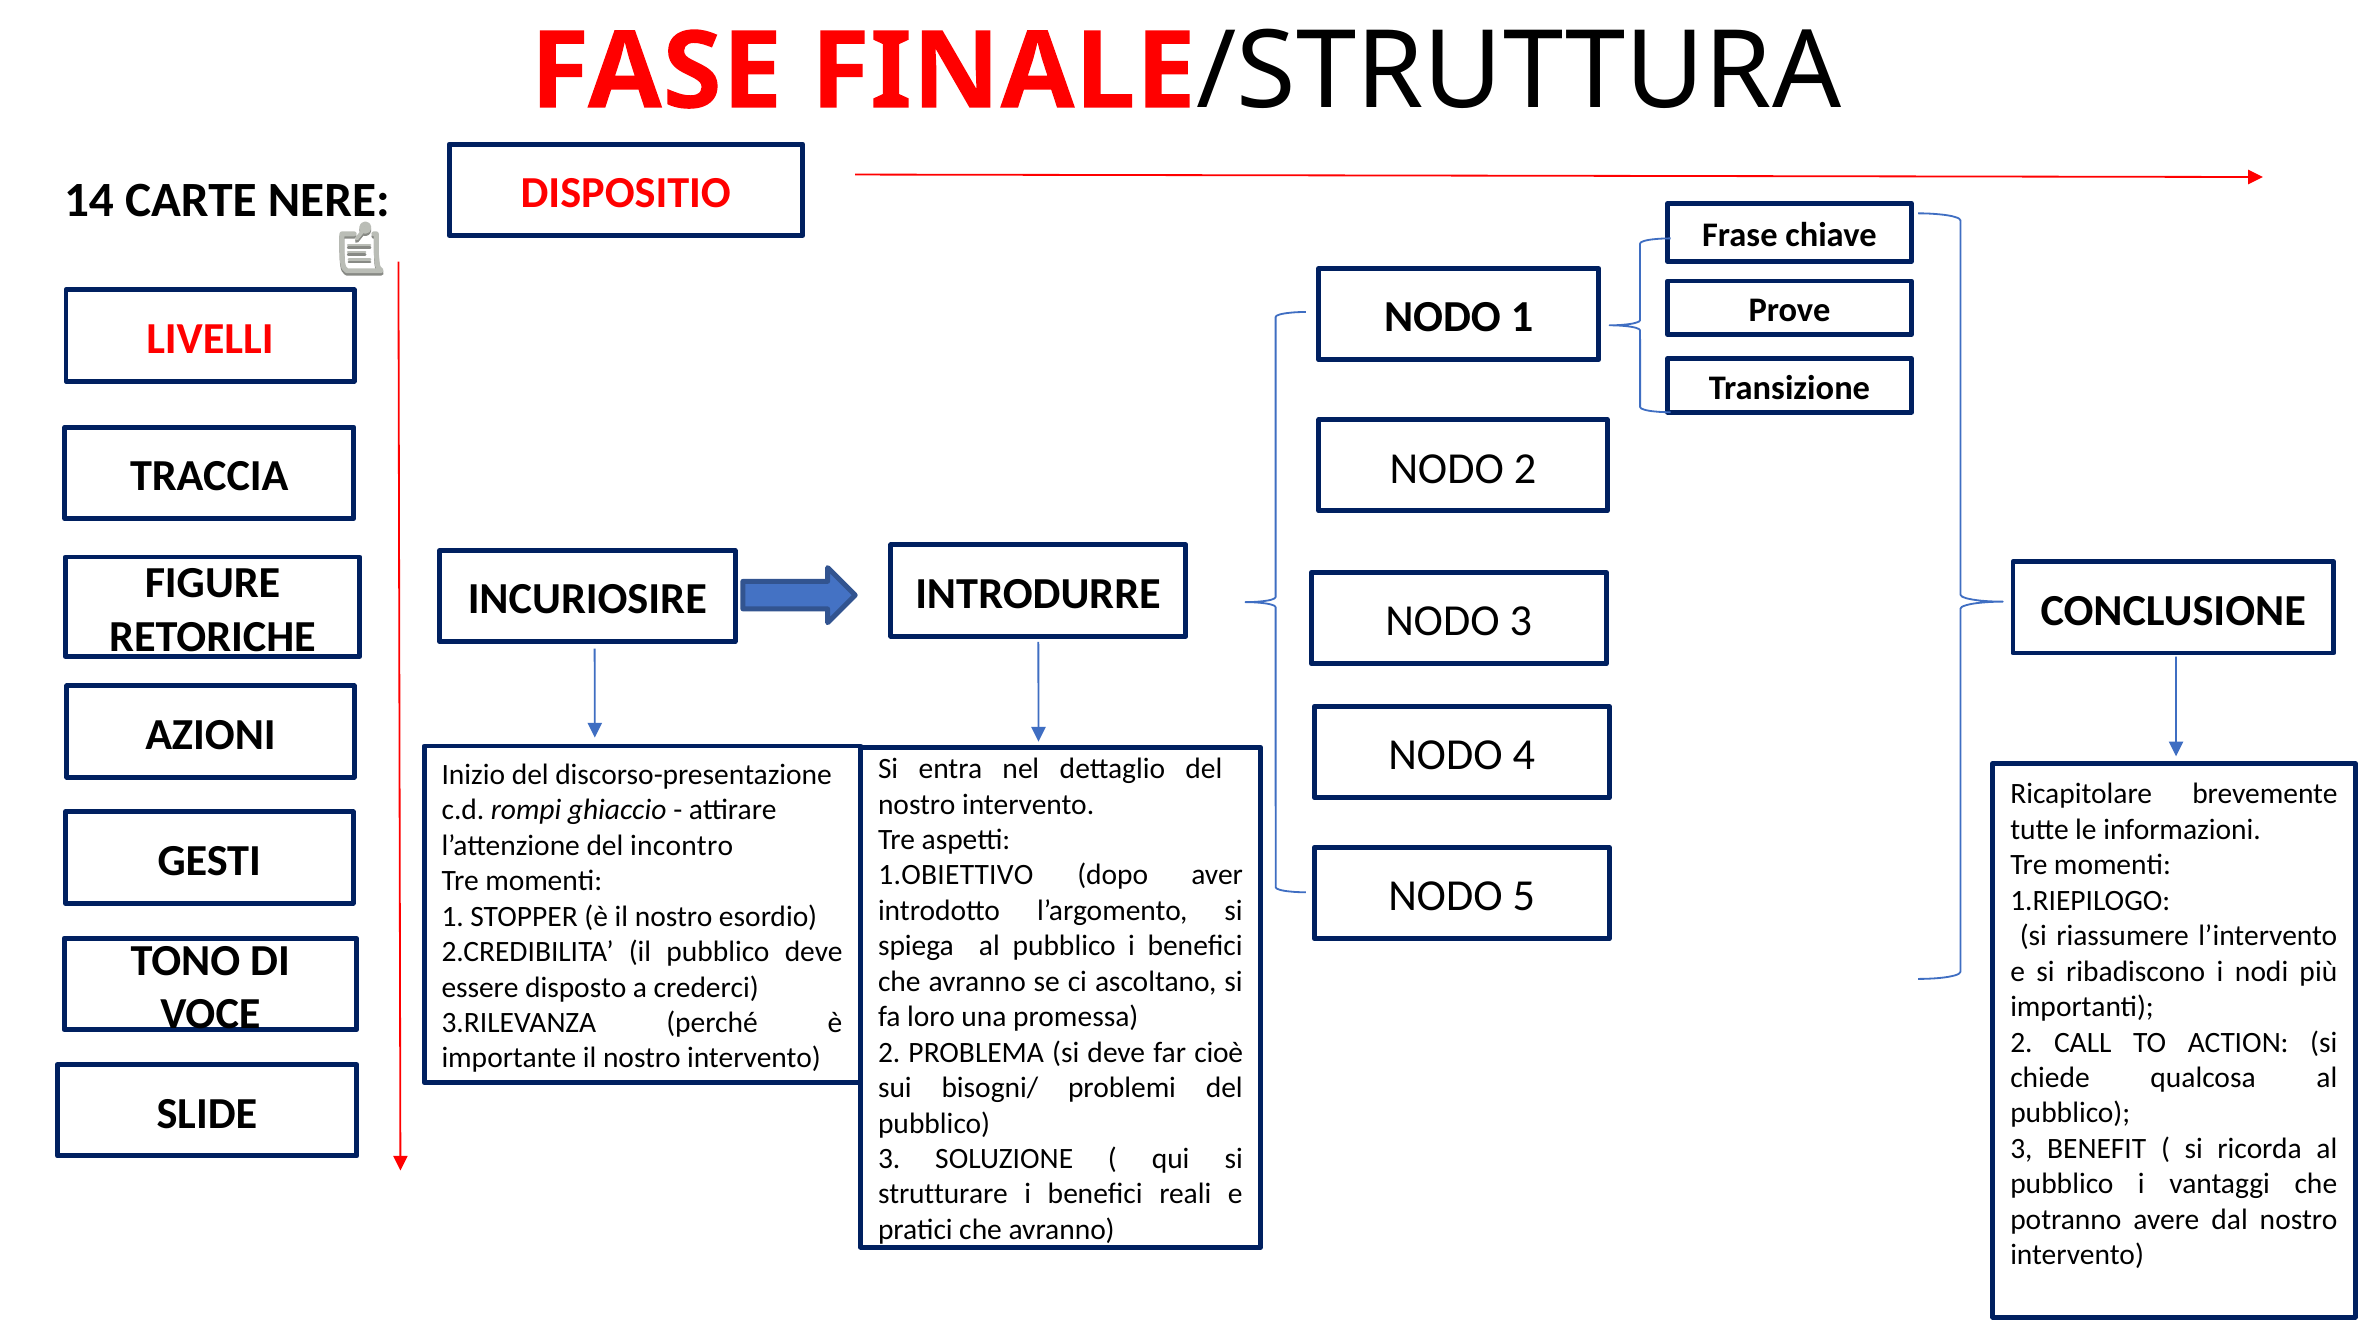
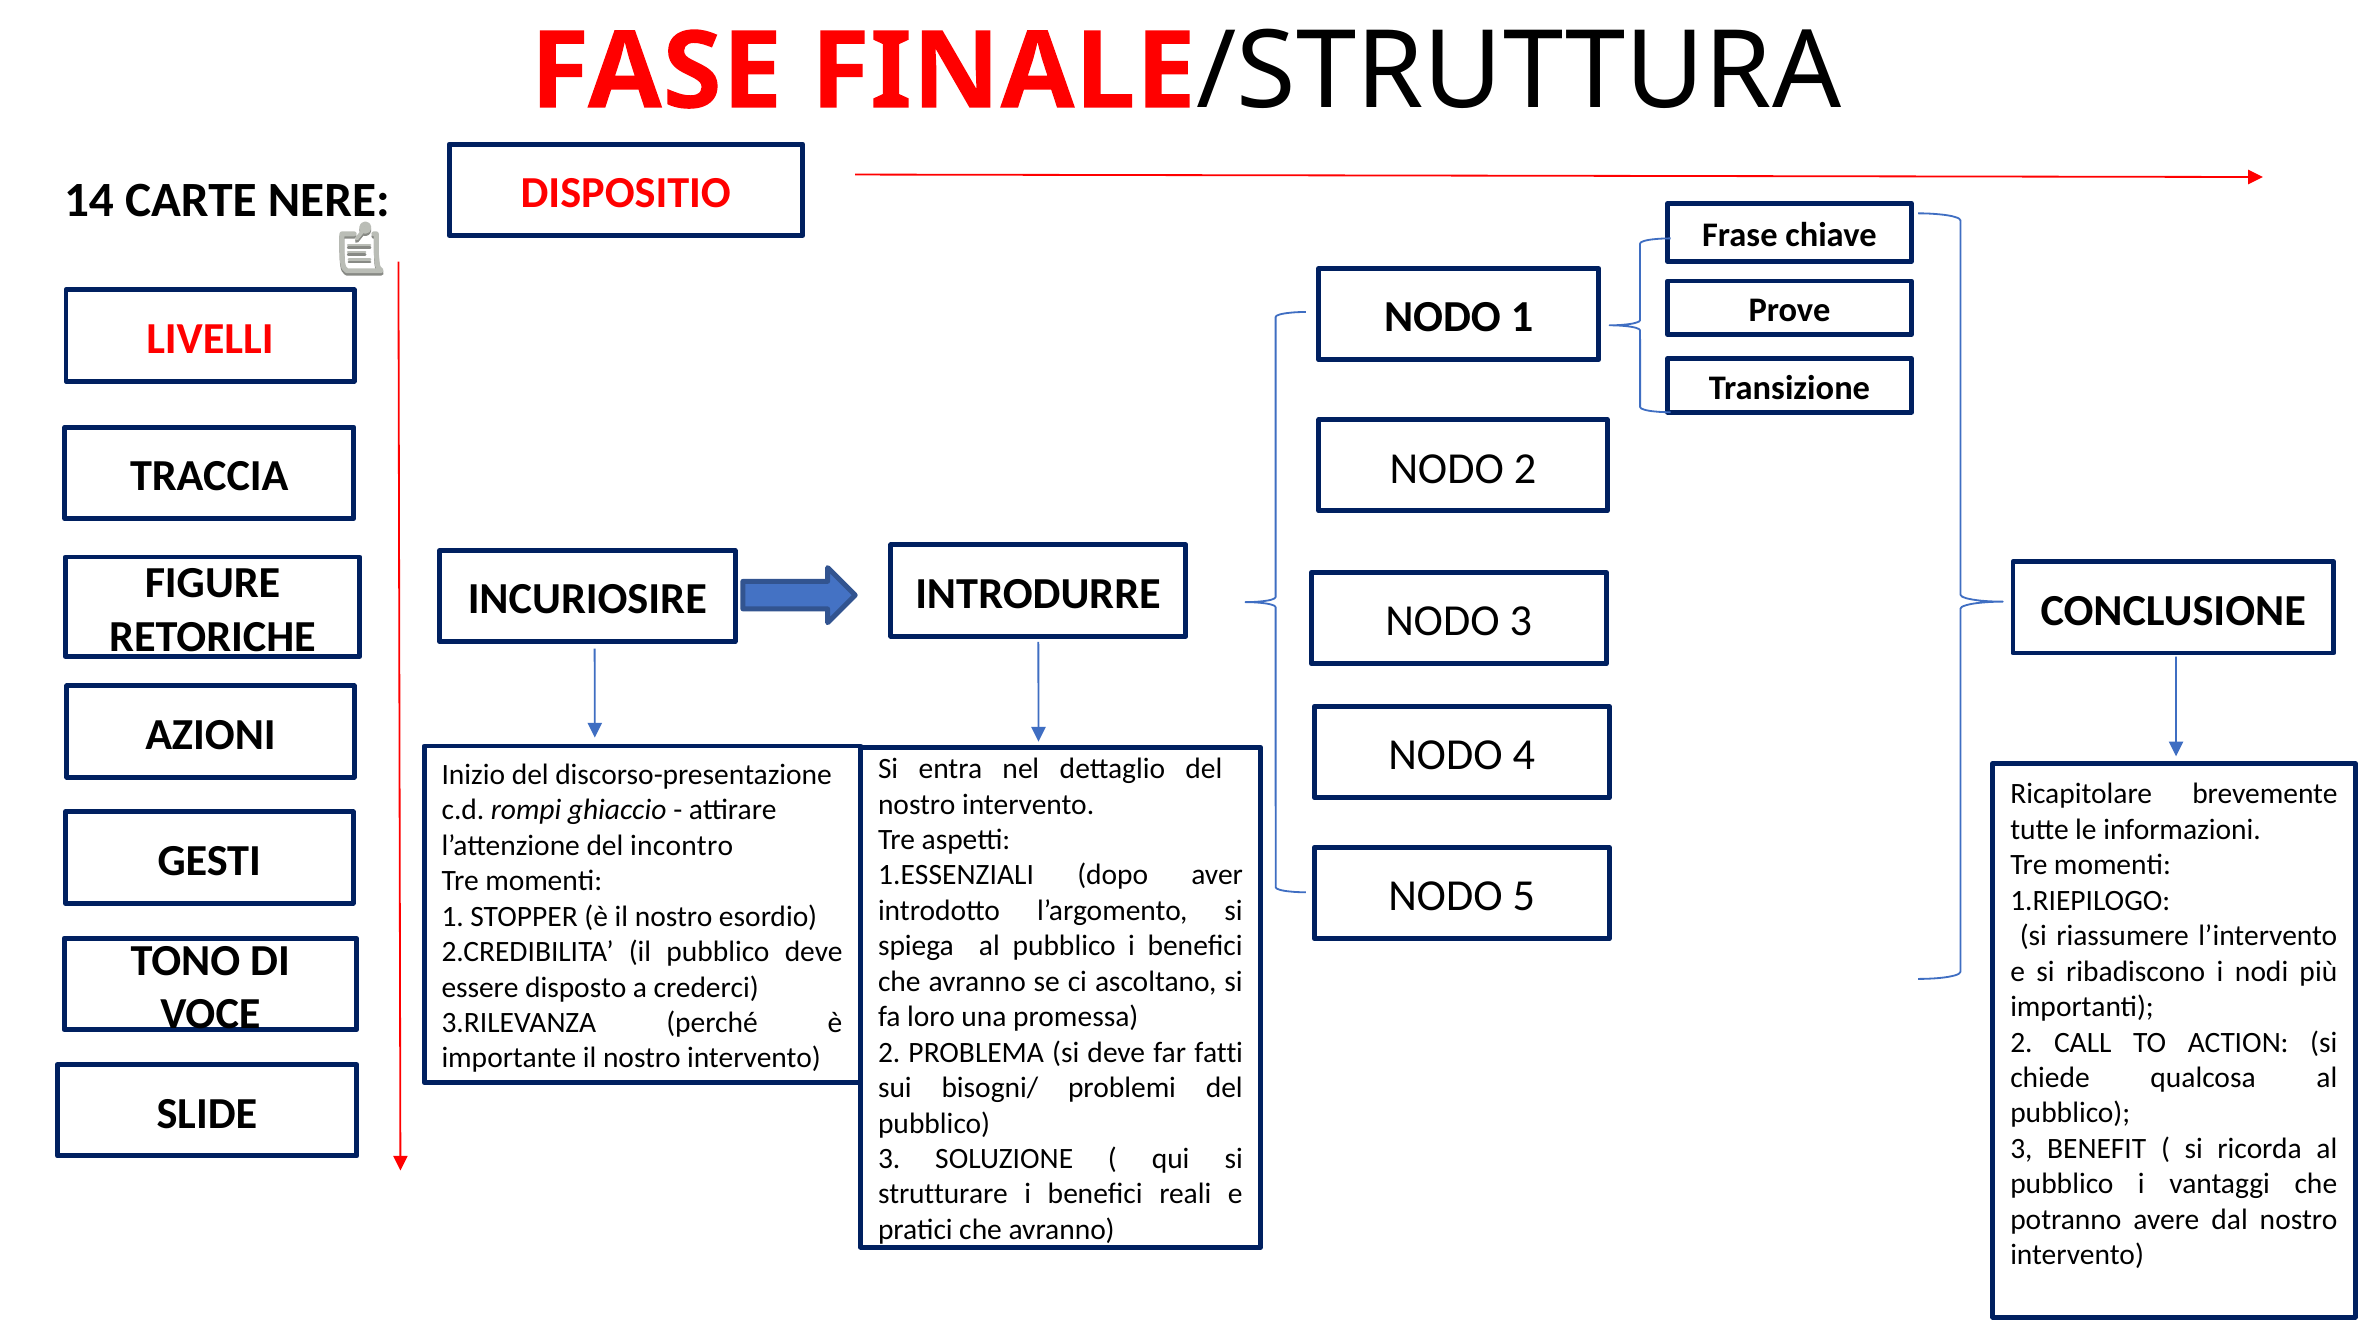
1.OBIETTIVO: 1.OBIETTIVO -> 1.ESSENZIALI (956, 875)
cioè: cioè -> fatti (1219, 1052)
